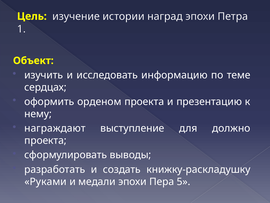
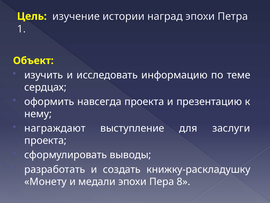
орденом: орденом -> навсегда (99, 101)
должно: должно -> заслуги (231, 128)
Руками: Руками -> Монету (46, 181)
5: 5 -> 8 (184, 181)
